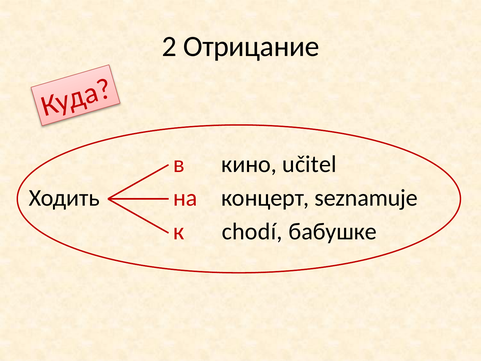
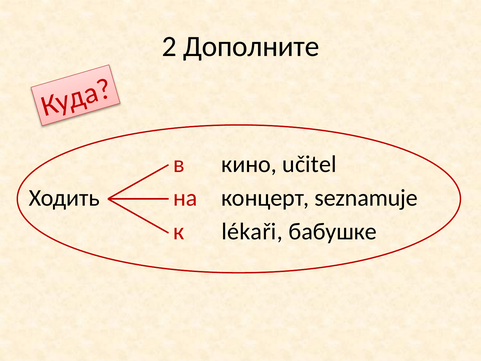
Отрицание: Отрицание -> Дополните (251, 47)
chodí: chodí -> lékaři (252, 231)
